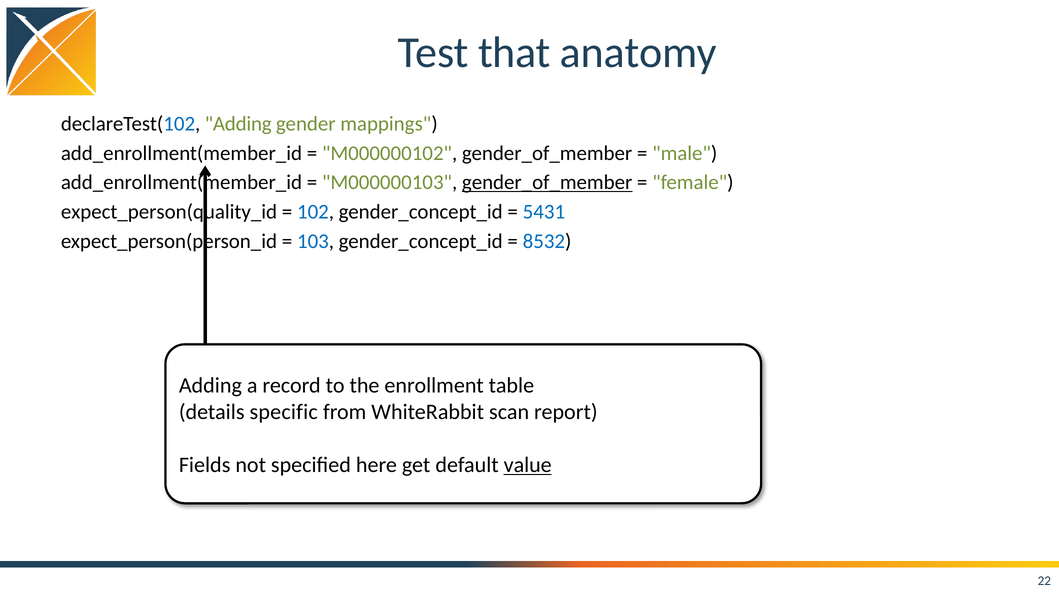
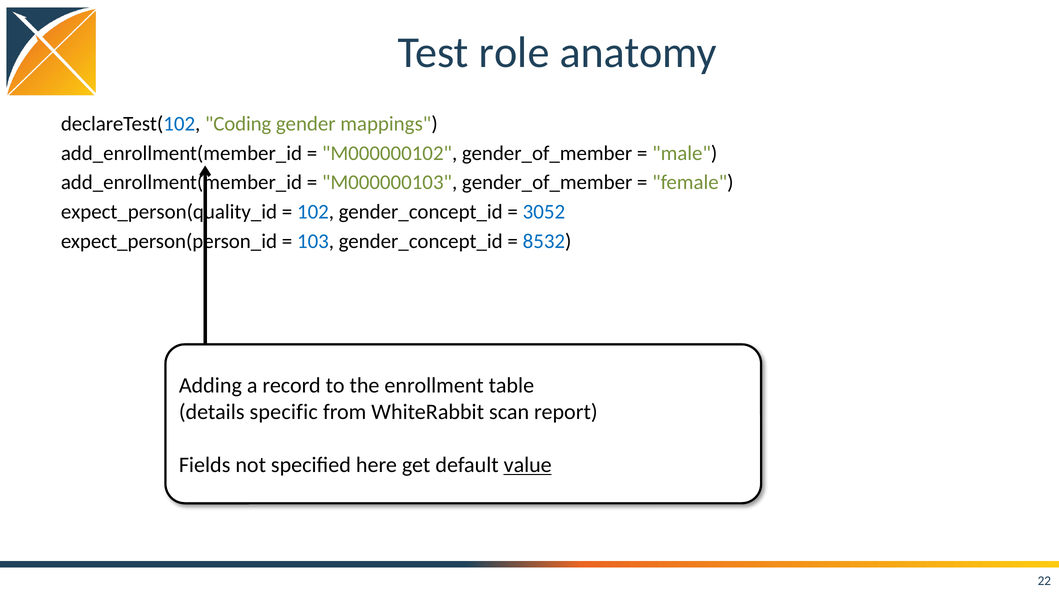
that: that -> role (514, 53)
declareTest(102 Adding: Adding -> Coding (238, 124)
gender_of_member underline: present -> none (547, 182)
5431: 5431 -> 3052 (544, 212)
